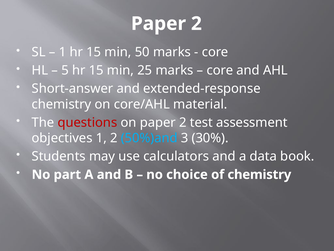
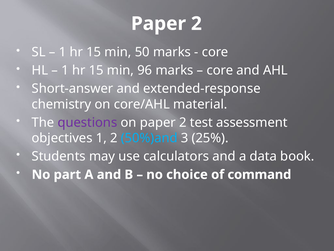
5: 5 -> 1 (65, 70)
25: 25 -> 96 (145, 70)
questions colour: red -> purple (87, 122)
30%: 30% -> 25% (210, 138)
of chemistry: chemistry -> command (259, 174)
